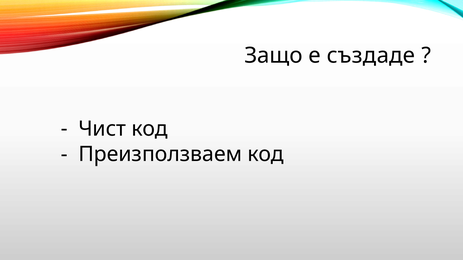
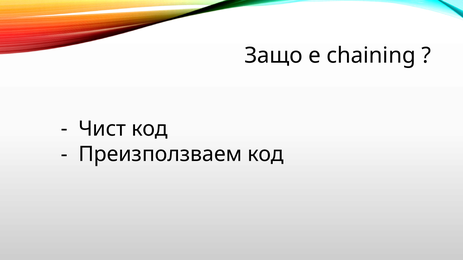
създаде: създаде -> chaining (371, 56)
